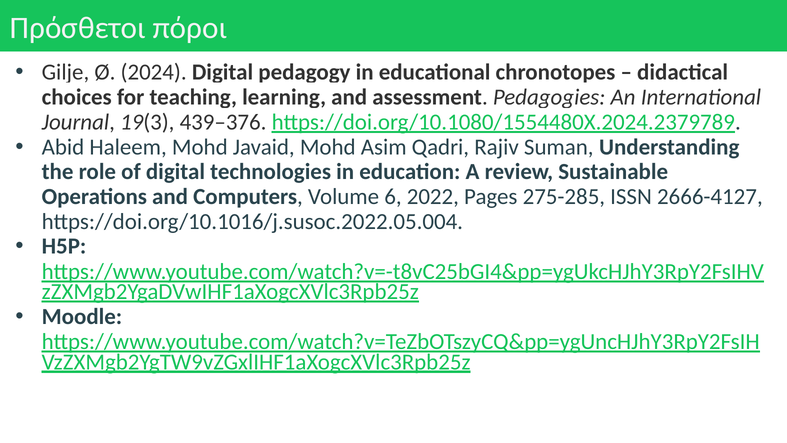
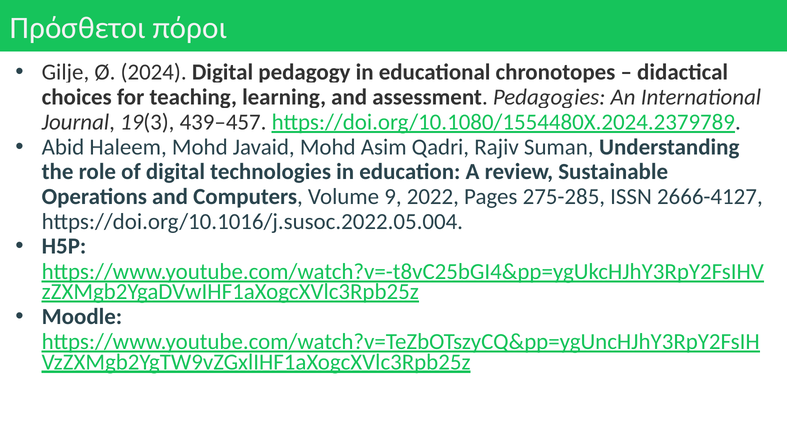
439–376: 439–376 -> 439–457 (223, 122)
6: 6 -> 9 (393, 197)
